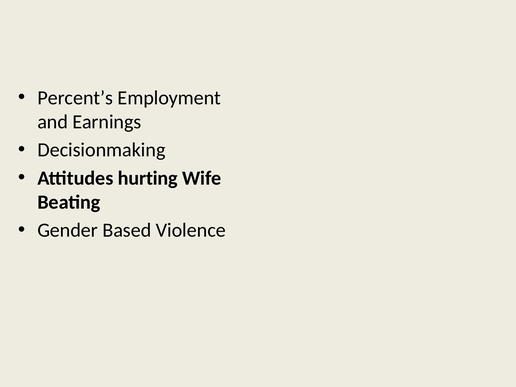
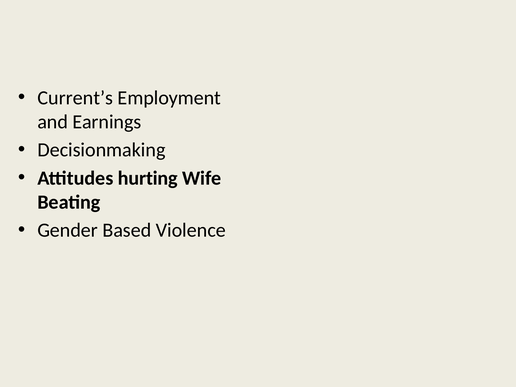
Percent’s: Percent’s -> Current’s (75, 98)
